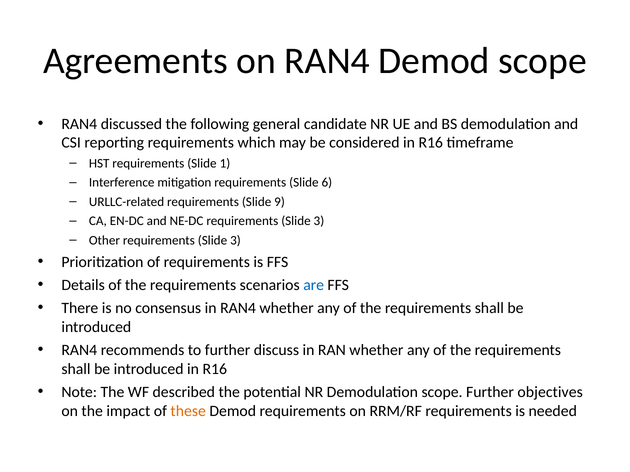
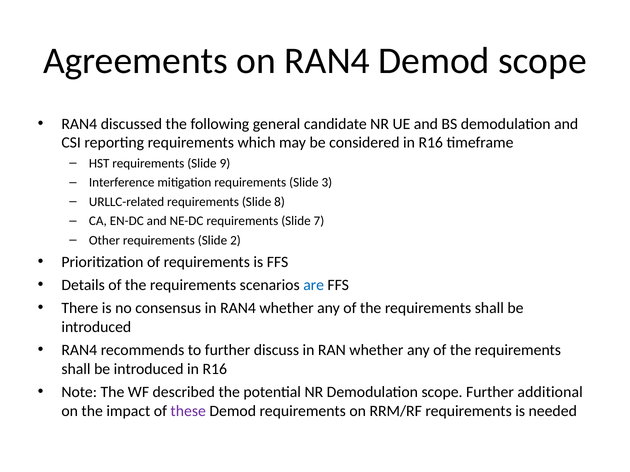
1: 1 -> 9 (225, 163)
6: 6 -> 3 (327, 183)
9: 9 -> 8 (280, 202)
NE-DC requirements Slide 3: 3 -> 7 (319, 221)
Other requirements Slide 3: 3 -> 2 (235, 240)
objectives: objectives -> additional (550, 392)
these colour: orange -> purple (188, 411)
